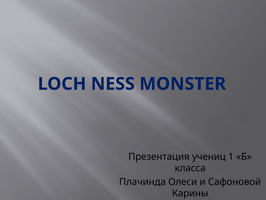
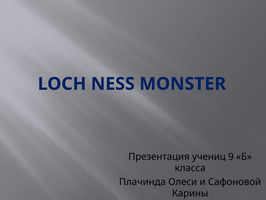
1: 1 -> 9 (231, 156)
